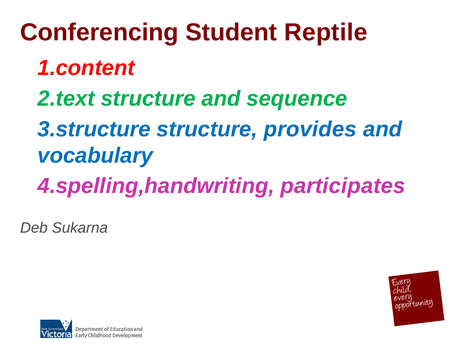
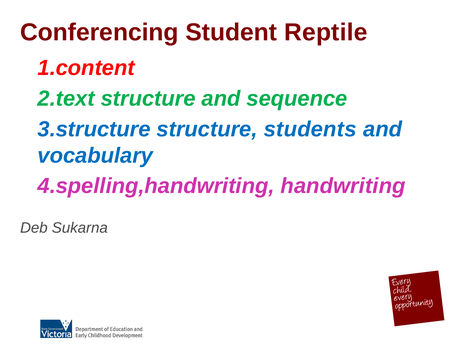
provides: provides -> students (310, 129)
participates: participates -> handwriting (343, 186)
